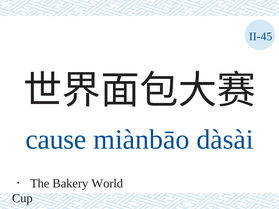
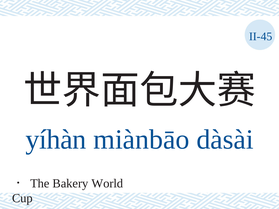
cause: cause -> yíhàn (56, 140)
